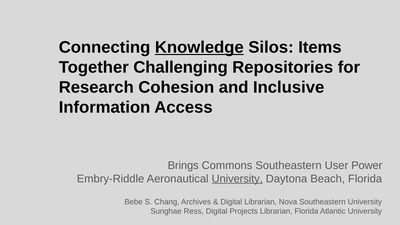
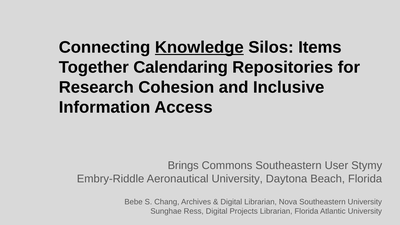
Challenging: Challenging -> Calendaring (181, 67)
Power: Power -> Stymy (367, 165)
University underline: present -> none (237, 179)
